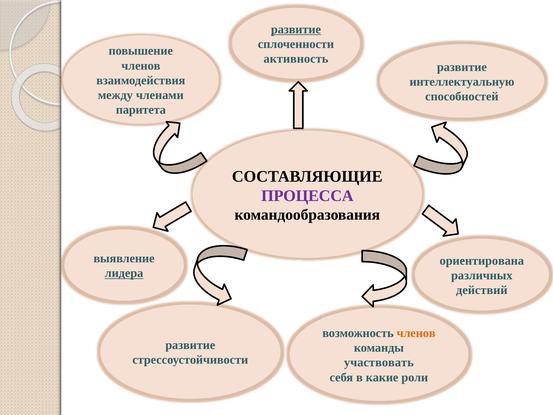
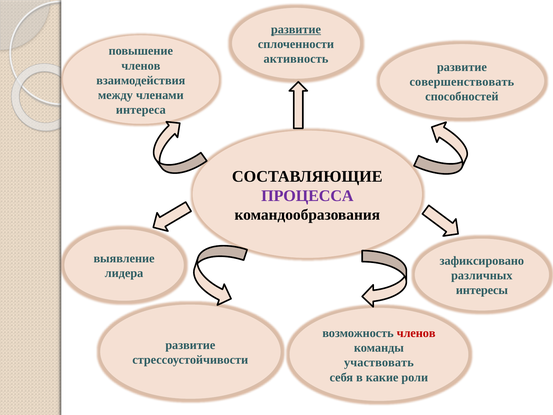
интеллектуальную: интеллектуальную -> совершенствовать (462, 82)
паритета: паритета -> интереса (141, 110)
ориентирована: ориентирована -> зафиксировано (482, 261)
лидера underline: present -> none (124, 273)
действий: действий -> интересы (482, 290)
членов colour: orange -> red (416, 333)
